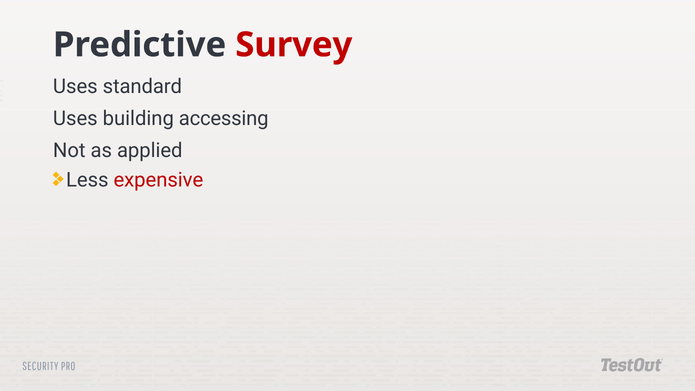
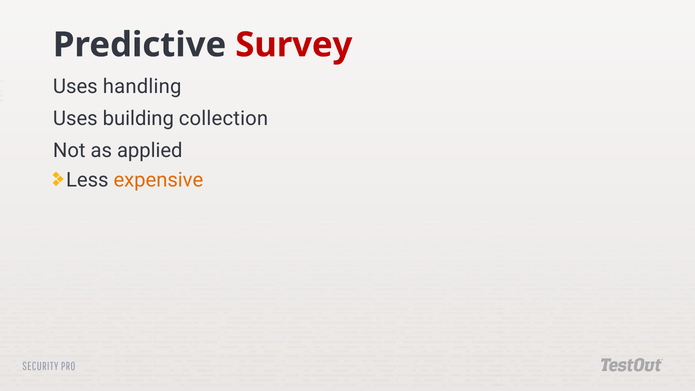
standard: standard -> handling (142, 86)
accessing: accessing -> collection (224, 119)
expensive colour: red -> orange (158, 180)
